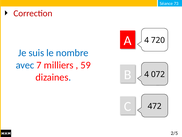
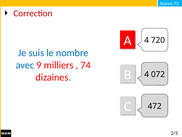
7: 7 -> 9 (39, 65)
59: 59 -> 74 (86, 65)
